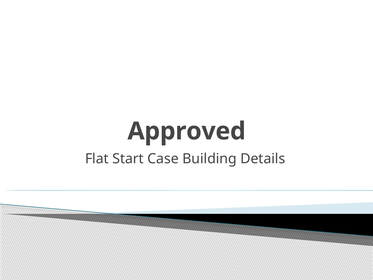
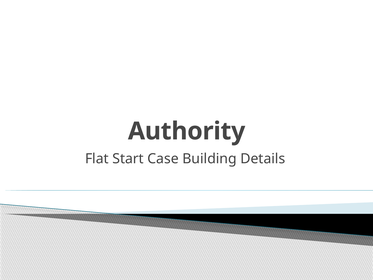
Approved: Approved -> Authority (187, 131)
